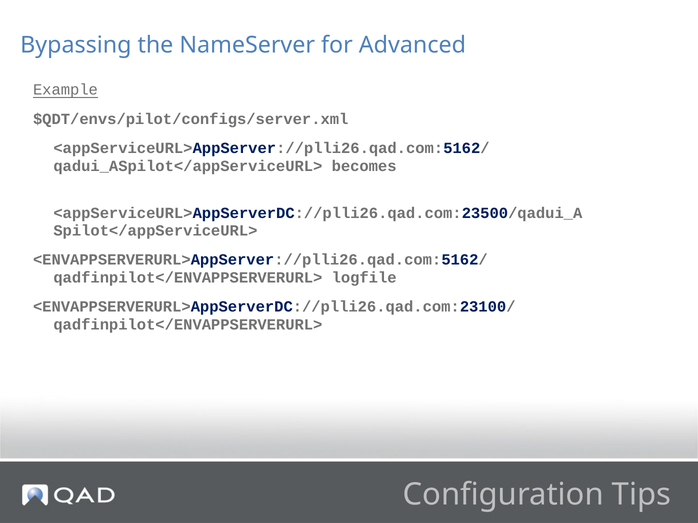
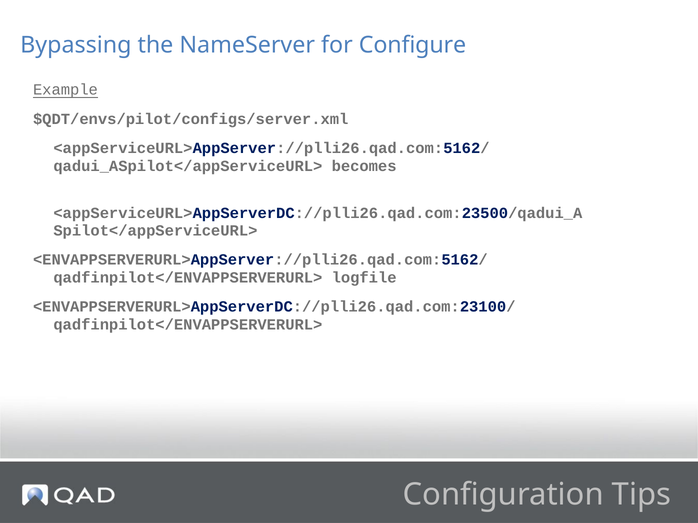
Advanced: Advanced -> Configure (413, 45)
